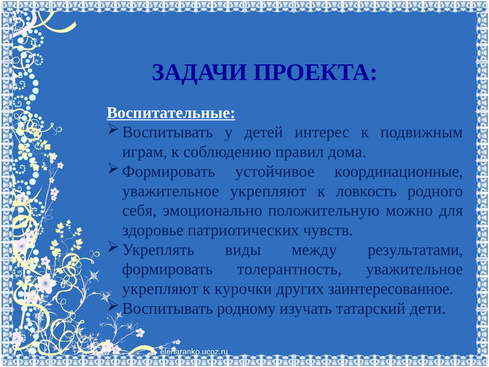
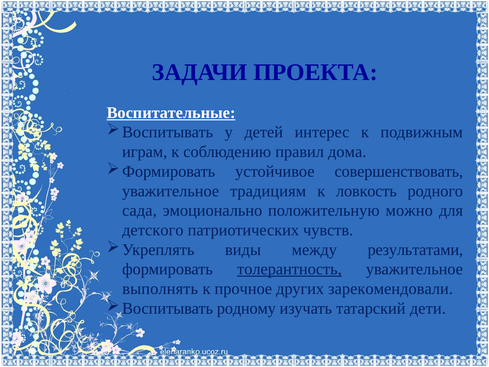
координационные: координационные -> совершенствовать (399, 171)
укрепляют: укрепляют -> традициям (268, 191)
себя: себя -> сада (139, 210)
здоровье: здоровье -> детского (153, 230)
толерантность underline: none -> present (289, 269)
укрепляют: укрепляют -> выполнять (160, 289)
курочки: курочки -> прочное (243, 289)
заинтересованное: заинтересованное -> зарекомендовали (391, 289)
